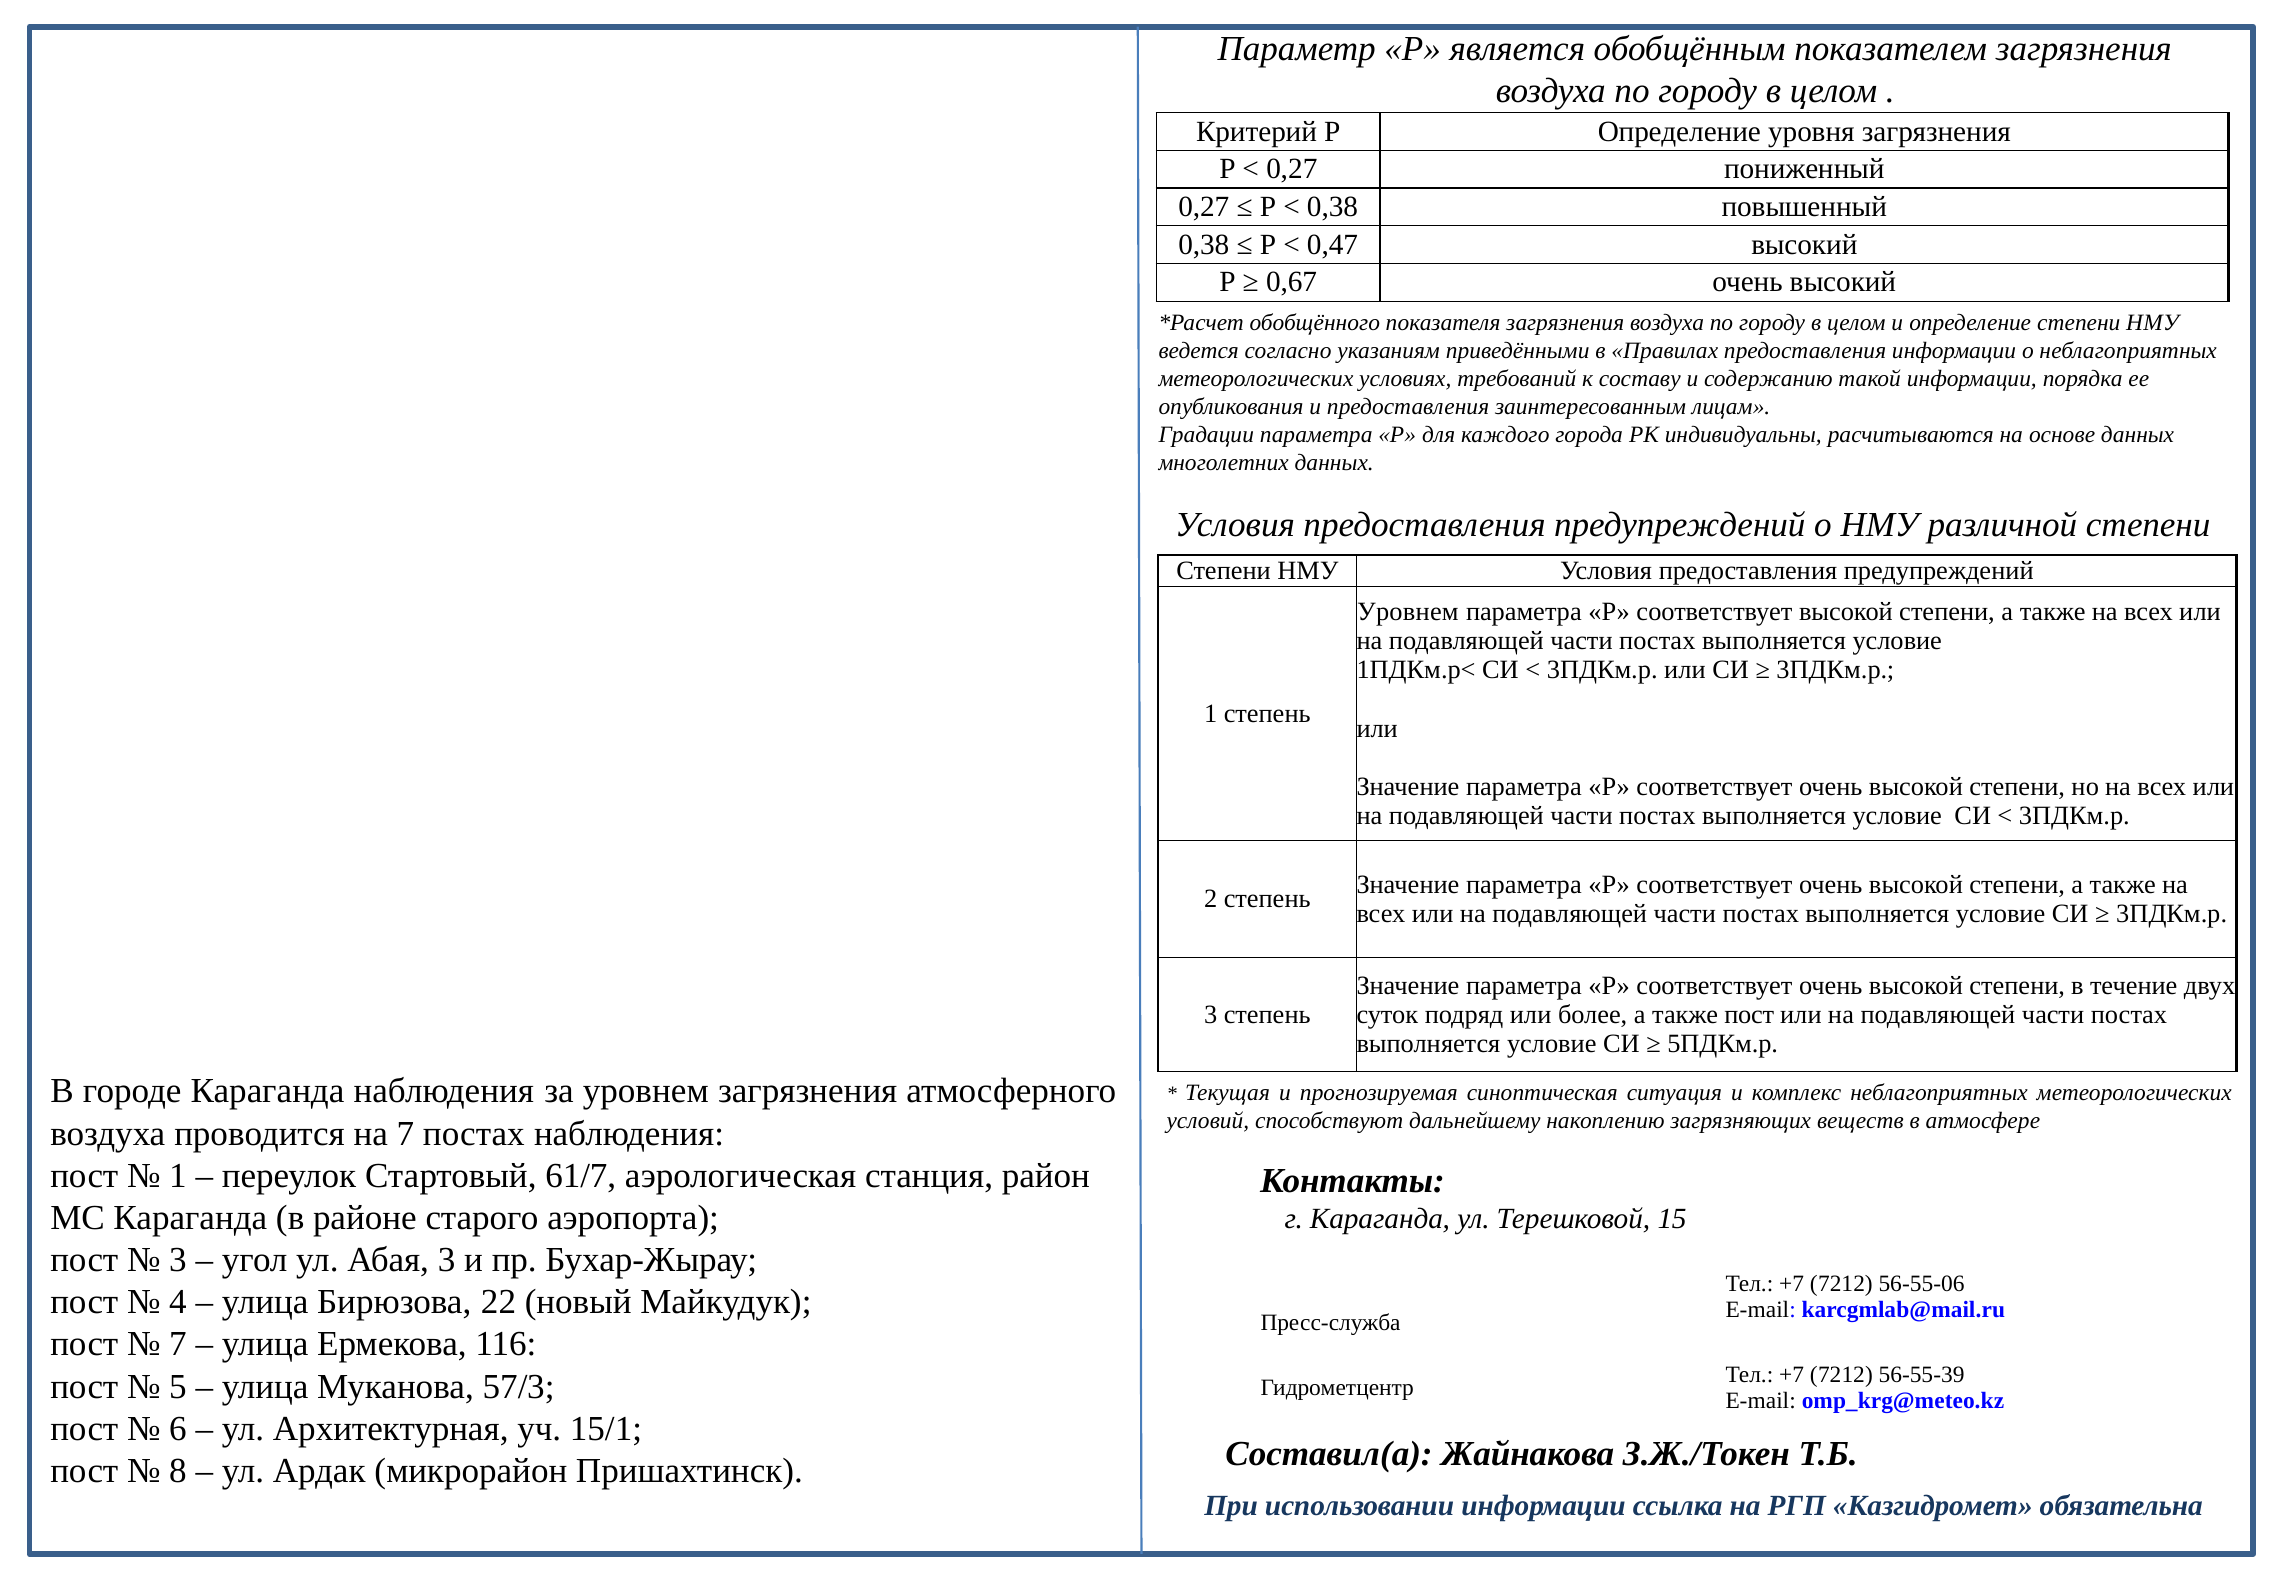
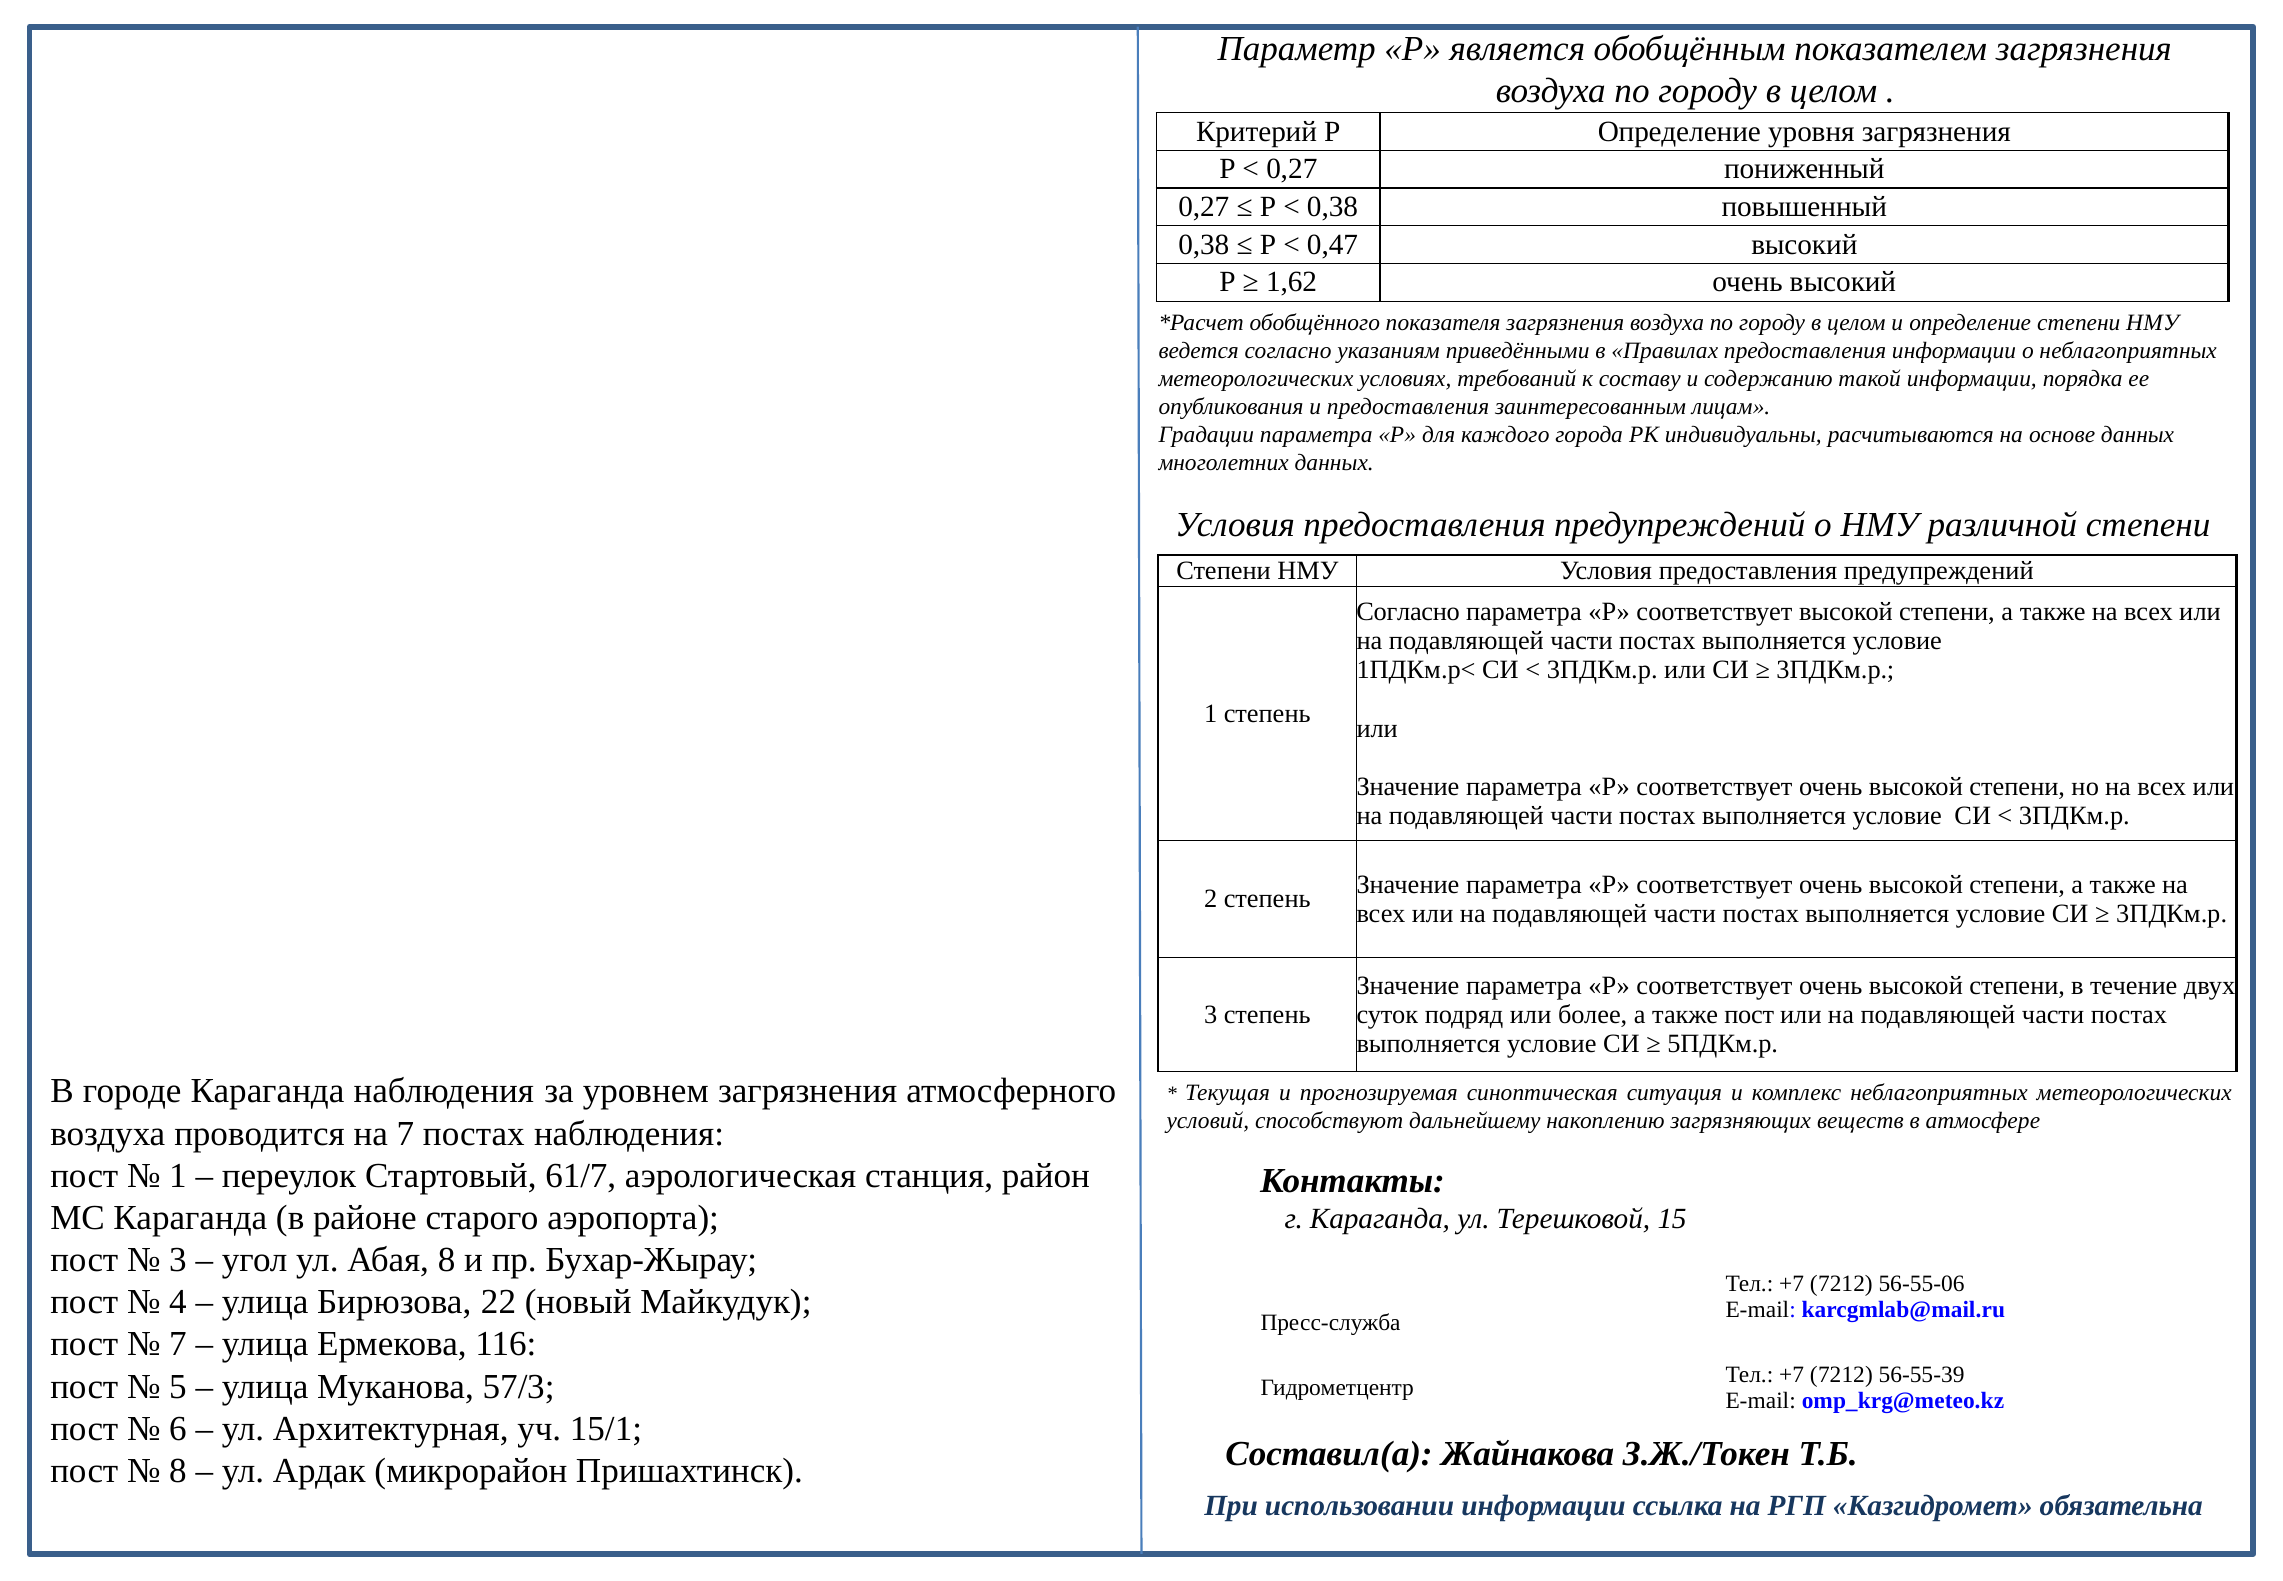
0,67: 0,67 -> 1,62 (1292, 282)
Уровнем: Уровнем -> Согласно (1408, 611)
Абая 3: 3 -> 8 (447, 1260)
